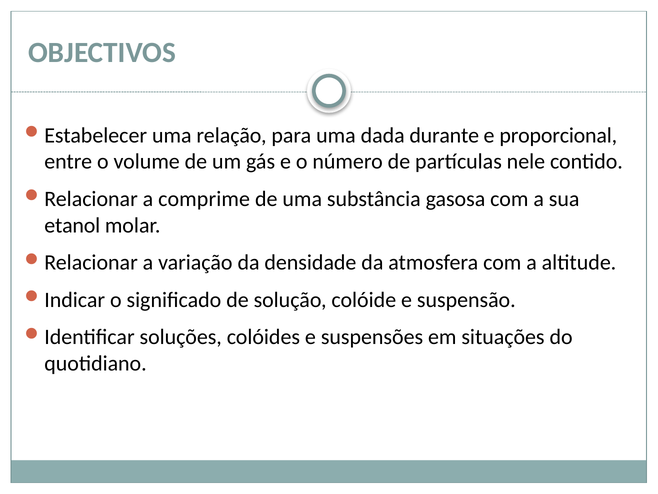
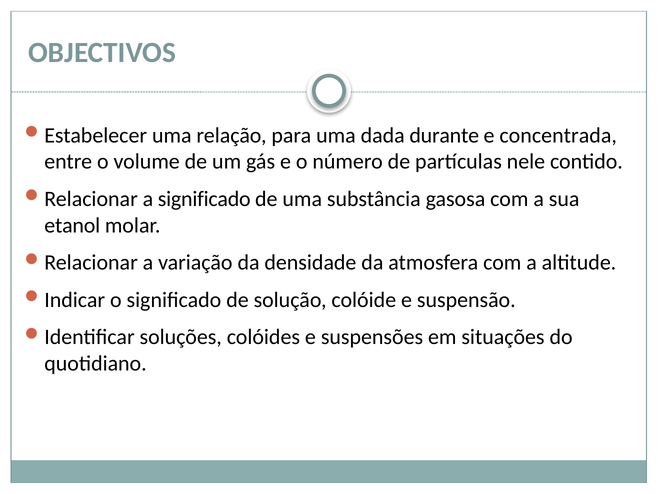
proporcional: proporcional -> concentrada (558, 135)
a comprime: comprime -> significado (204, 199)
